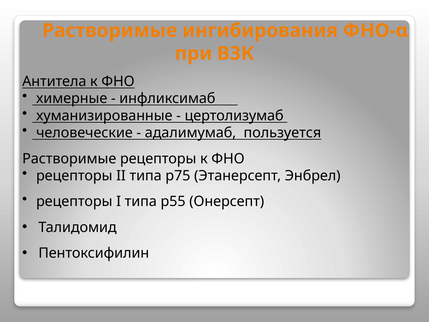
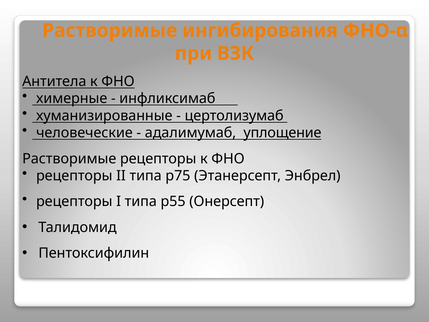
пользуется: пользуется -> уплощение (282, 133)
